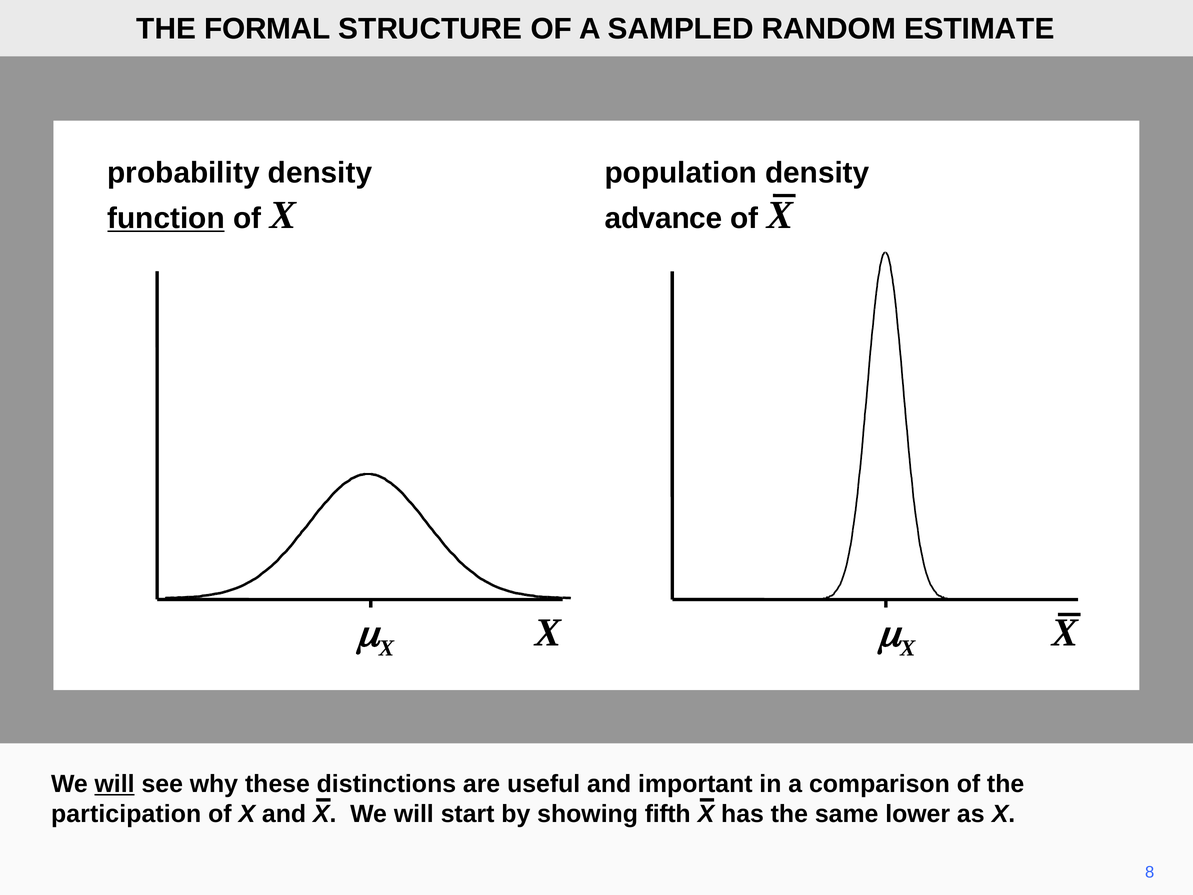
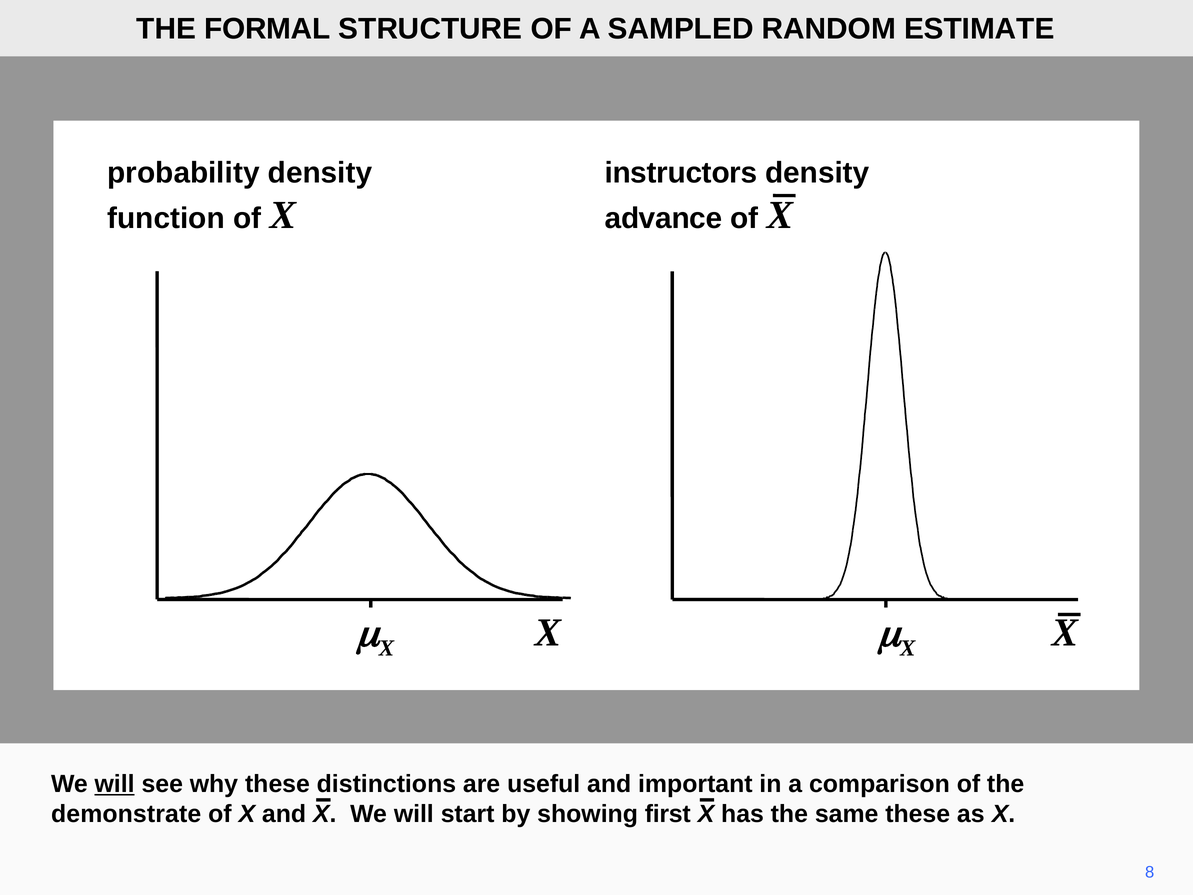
population: population -> instructors (681, 173)
function underline: present -> none (166, 218)
participation: participation -> demonstrate (126, 814)
fifth: fifth -> first (668, 814)
same lower: lower -> these (918, 814)
